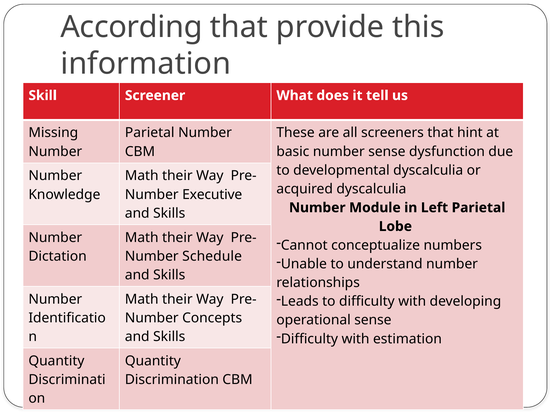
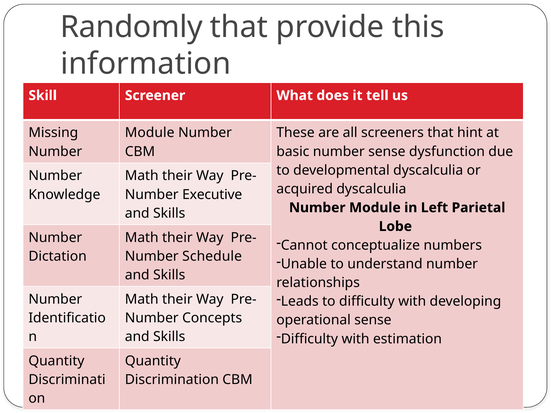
According: According -> Randomly (131, 27)
Parietal: Parietal -> Module (150, 133)
